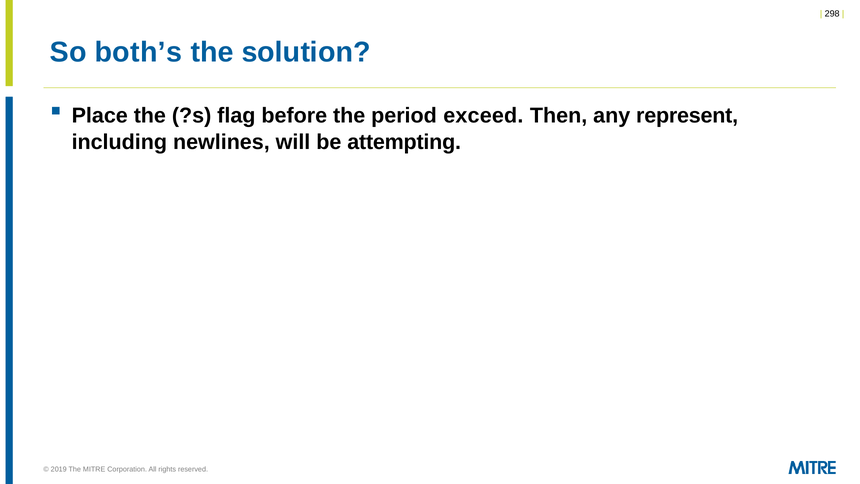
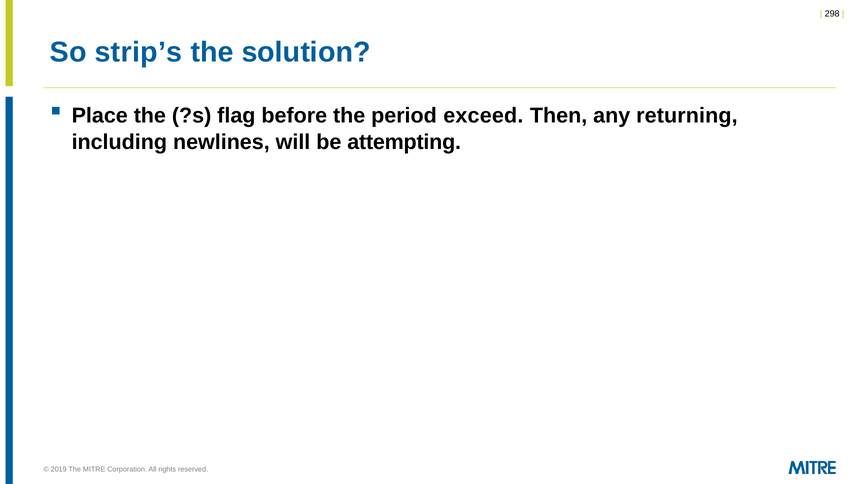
both’s: both’s -> strip’s (138, 52)
represent: represent -> returning (687, 115)
